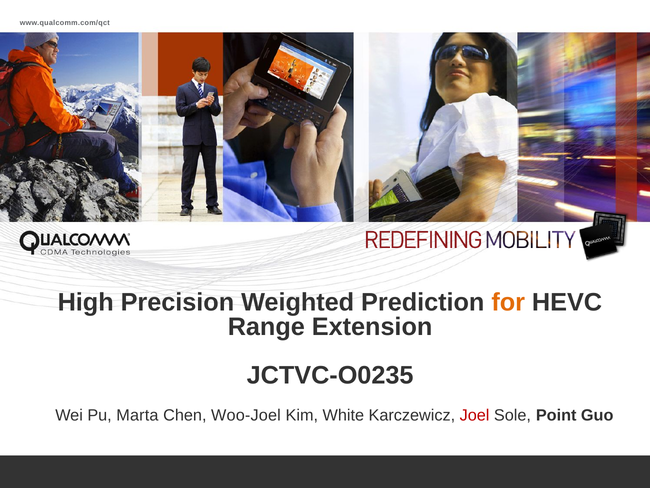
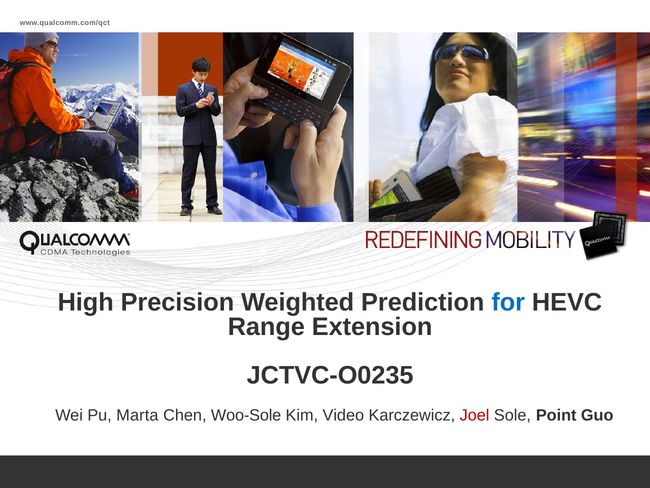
for colour: orange -> blue (508, 302)
Woo-Joel: Woo-Joel -> Woo-Sole (246, 415)
White: White -> Video (343, 415)
